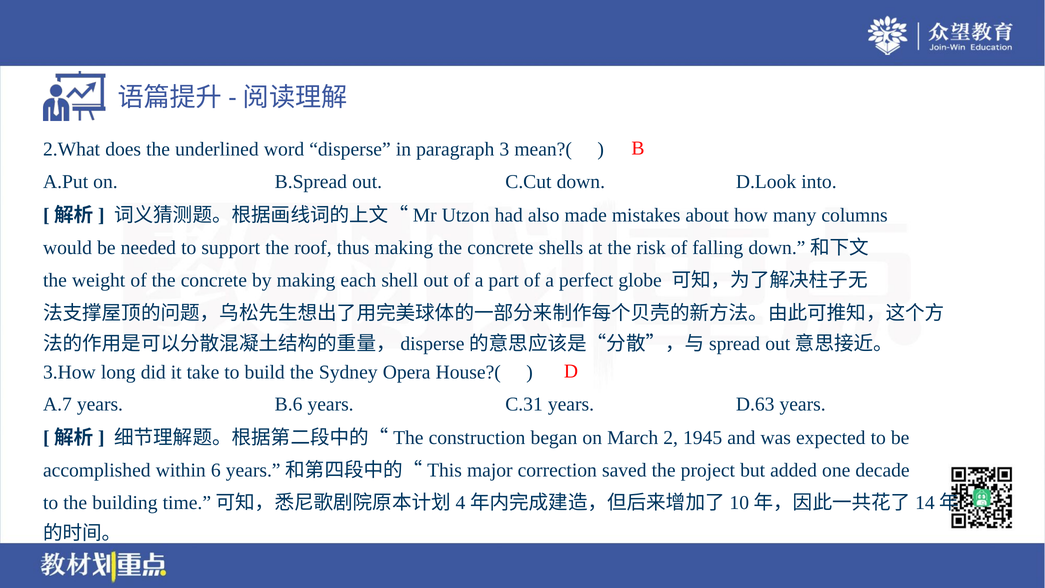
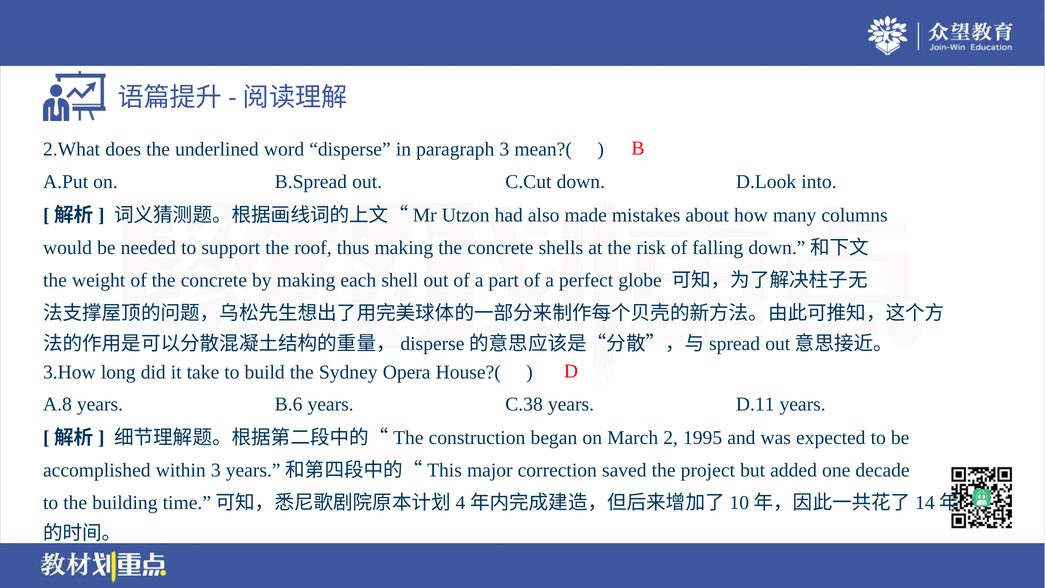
A.7: A.7 -> A.8 (57, 404)
C.31: C.31 -> C.38 (524, 404)
D.63: D.63 -> D.11 (755, 404)
1945: 1945 -> 1995 (703, 437)
within 6: 6 -> 3 (216, 470)
